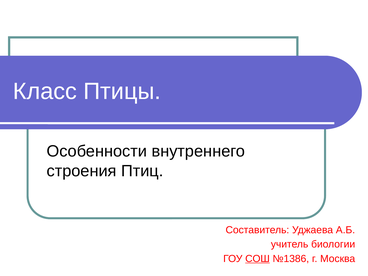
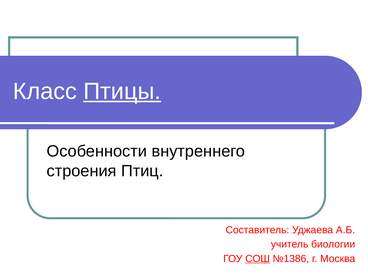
Птицы underline: none -> present (122, 91)
